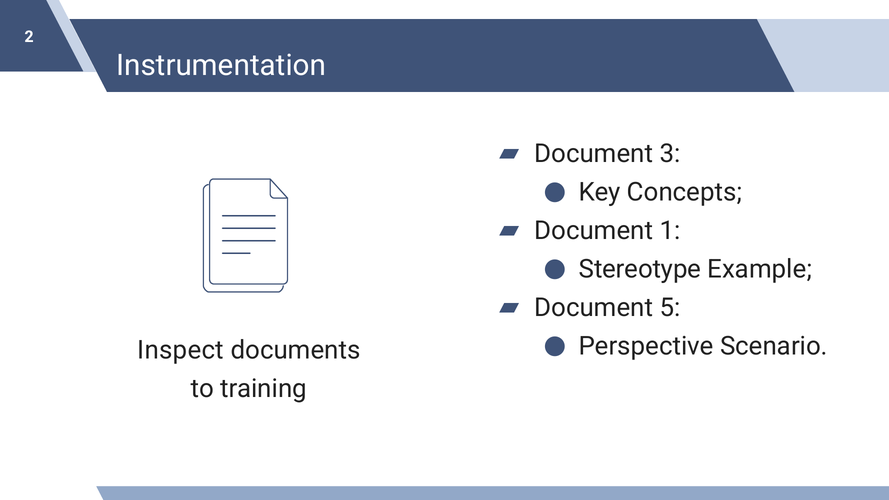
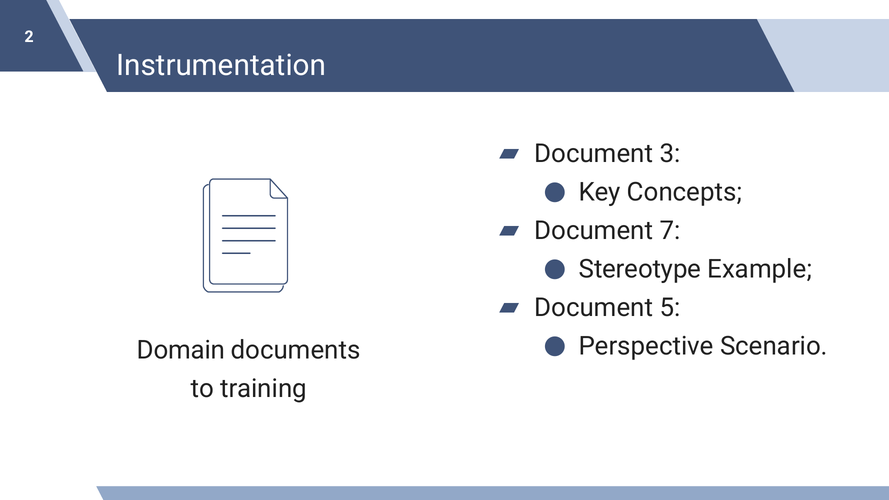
1: 1 -> 7 (670, 231)
Inspect: Inspect -> Domain (181, 350)
